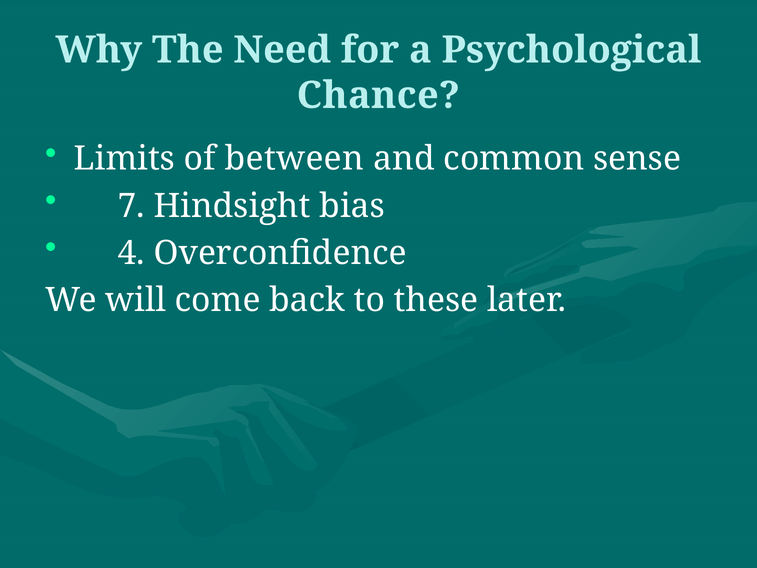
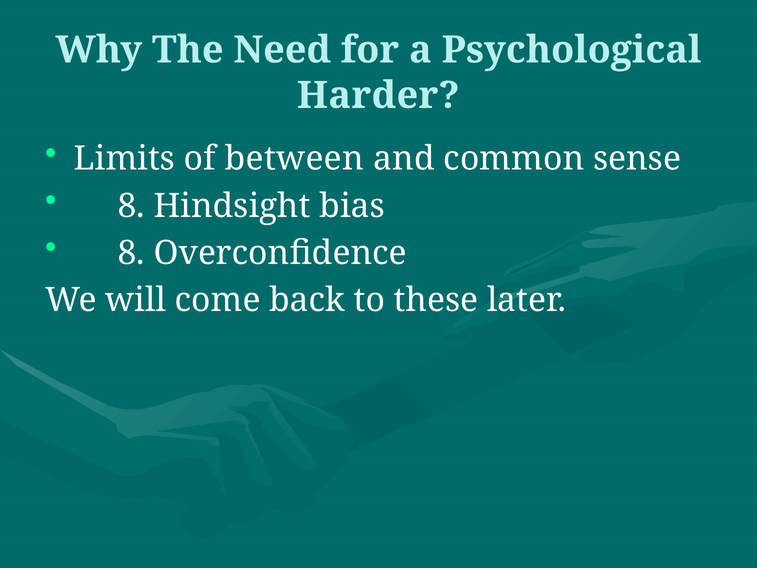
Chance: Chance -> Harder (378, 95)
7: 7 -> 8 (131, 206)
4: 4 -> 8 (131, 253)
